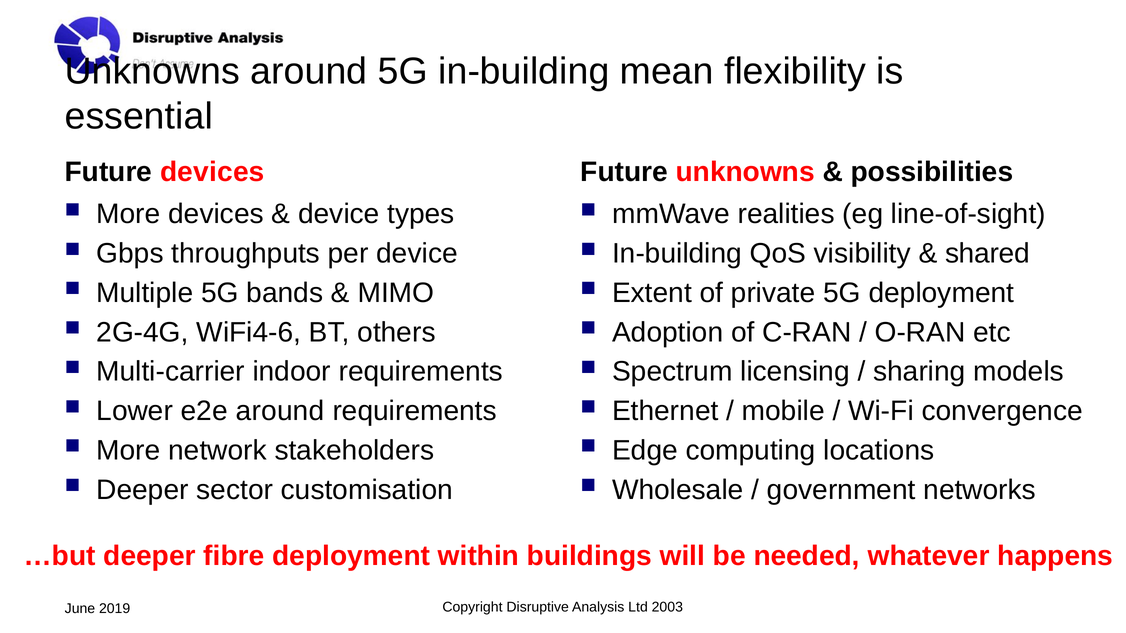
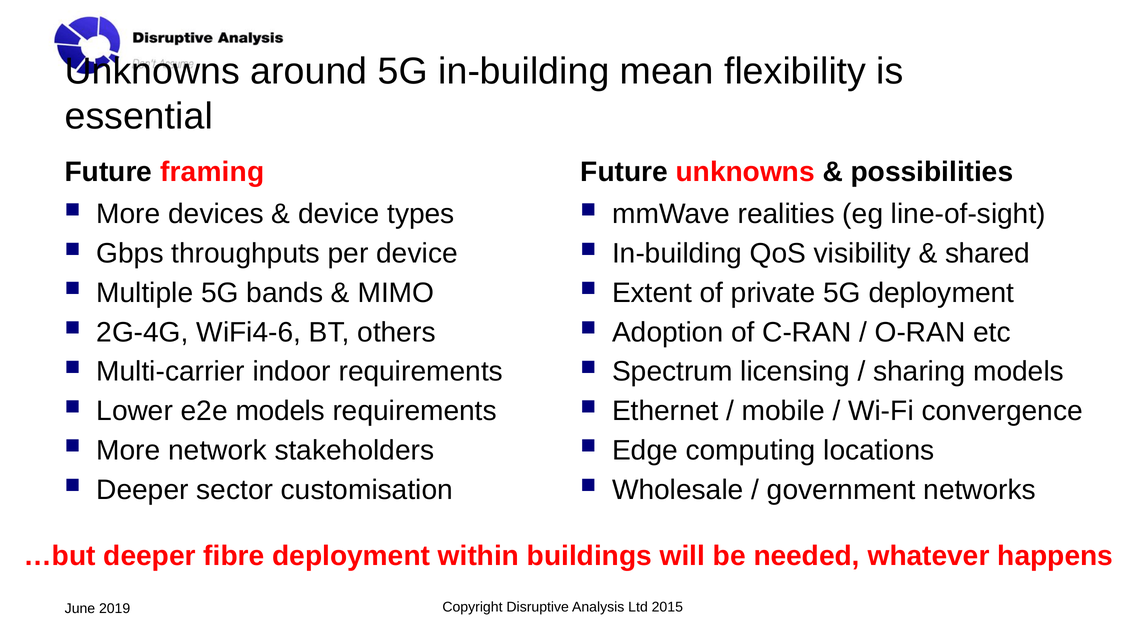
Future devices: devices -> framing (212, 172)
e2e around: around -> models (280, 411)
2003: 2003 -> 2015 (667, 608)
